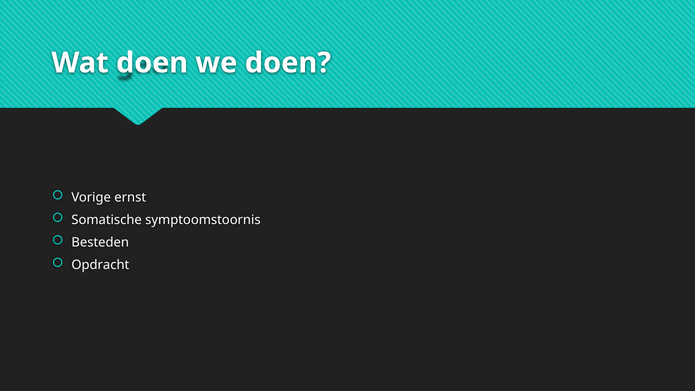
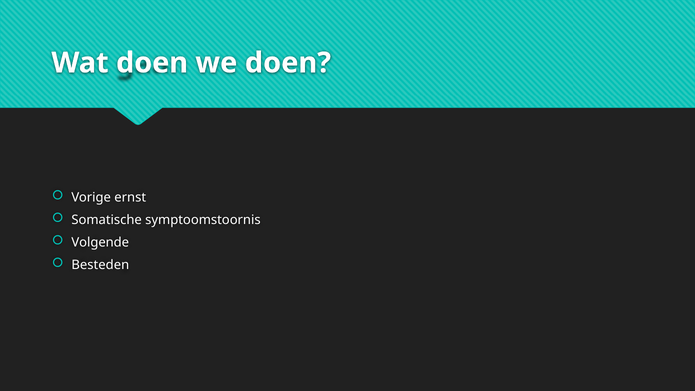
Besteden: Besteden -> Volgende (100, 243)
Opdracht: Opdracht -> Besteden (100, 265)
